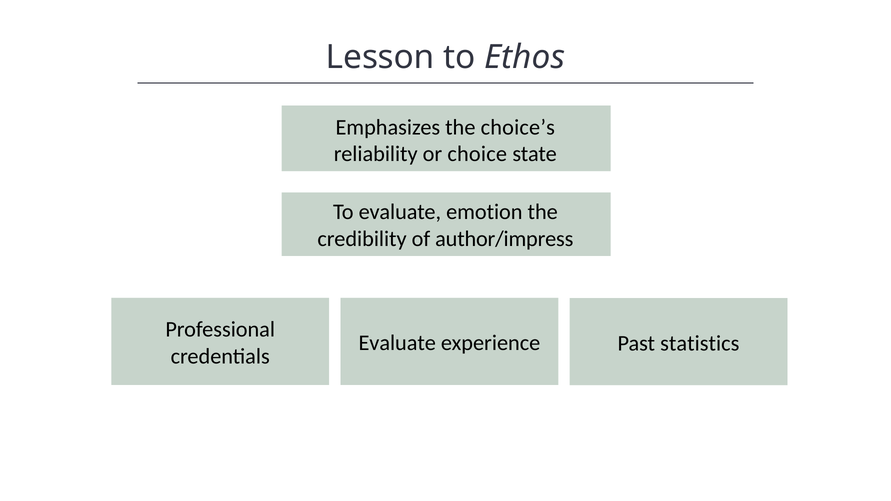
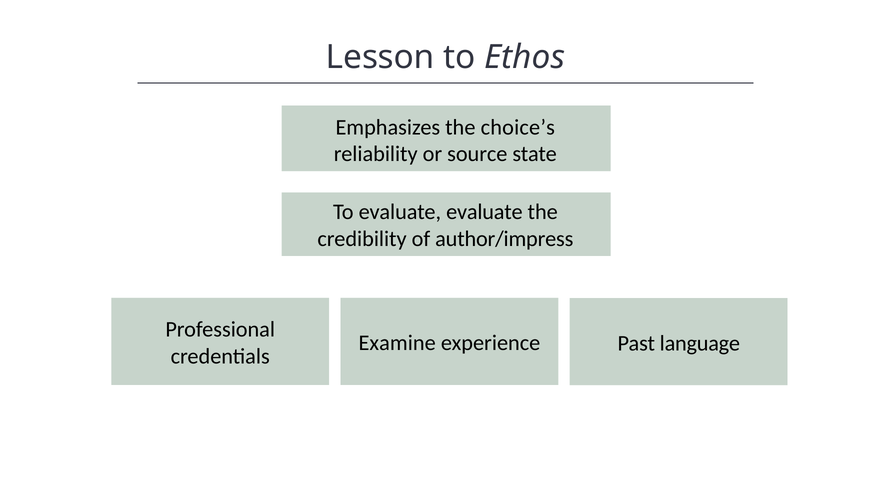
choice: choice -> source (477, 154)
evaluate emotion: emotion -> evaluate (484, 212)
Evaluate: Evaluate -> Examine (397, 343)
statistics: statistics -> language (700, 343)
